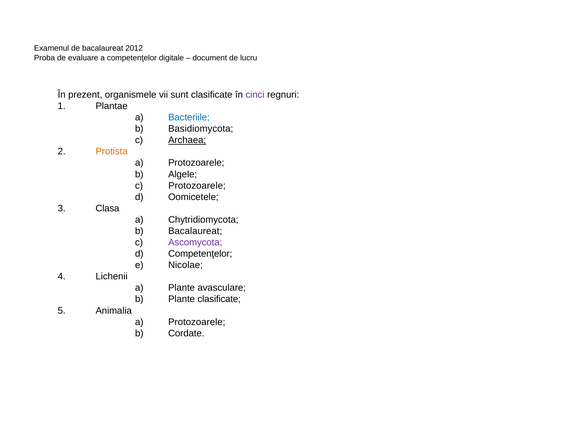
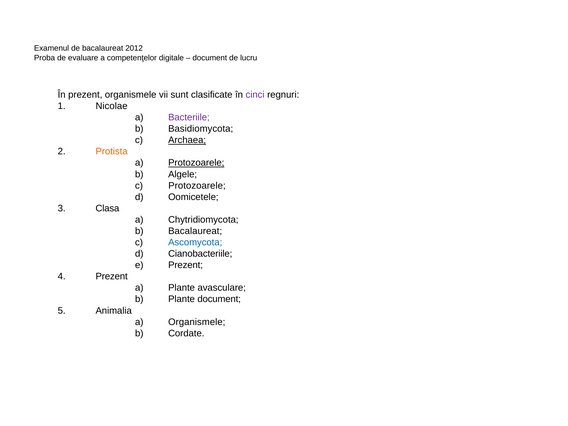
Plantae: Plantae -> Nicolae (112, 106)
Bacteriile colour: blue -> purple (189, 117)
Protozoarele underline: none -> present (196, 163)
Ascomycota colour: purple -> blue (195, 242)
Competenţelor: Competenţelor -> Cianobacteriile (200, 254)
Nicolae: Nicolae -> Prezent (186, 265)
Lichenii: Lichenii -> Prezent (112, 276)
Plante clasificate: clasificate -> document (219, 299)
Protozoarele: Protozoarele -> Organismele (197, 322)
